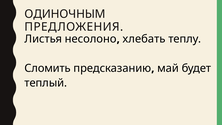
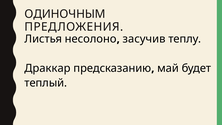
хлебать: хлебать -> засучив (144, 39)
Сломить: Сломить -> Драккар (47, 68)
